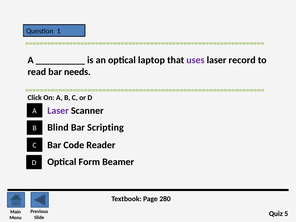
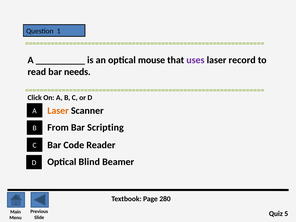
laptop: laptop -> mouse (152, 60)
Laser colour: purple -> orange (58, 111)
Blind: Blind -> From (58, 127)
Form: Form -> Blind (89, 162)
